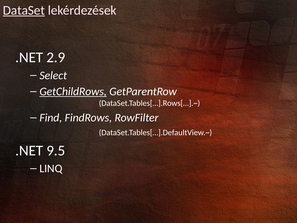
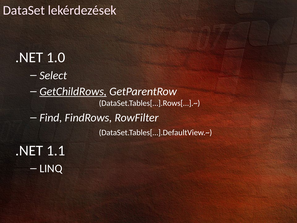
DataSet underline: present -> none (24, 10)
2.9: 2.9 -> 1.0 (56, 57)
9.5: 9.5 -> 1.1 (56, 150)
